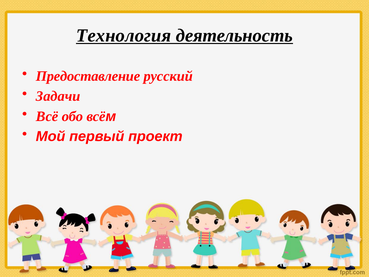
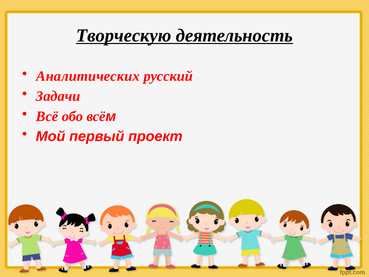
Технология: Технология -> Творческую (124, 35)
Предоставление: Предоставление -> Аналитических (88, 76)
